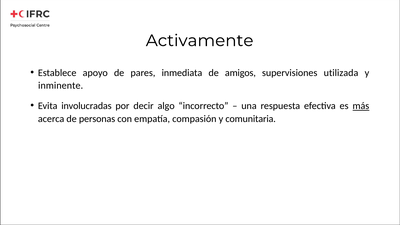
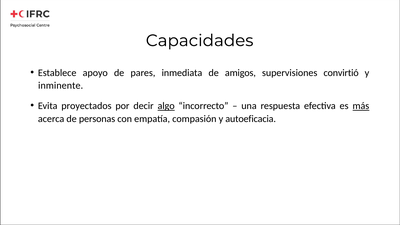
Activamente: Activamente -> Capacidades (200, 41)
utilizada: utilizada -> convirtió (341, 73)
involucradas: involucradas -> proyectados (86, 106)
algo underline: none -> present (166, 106)
comunitaria: comunitaria -> autoeficacia (251, 119)
